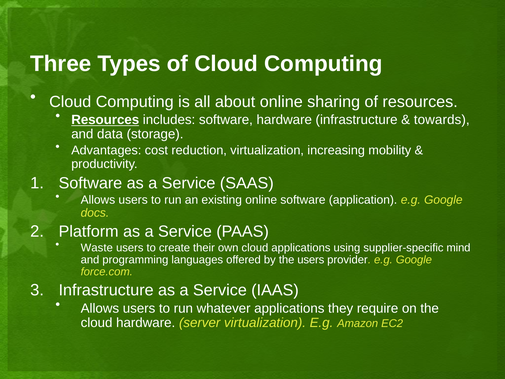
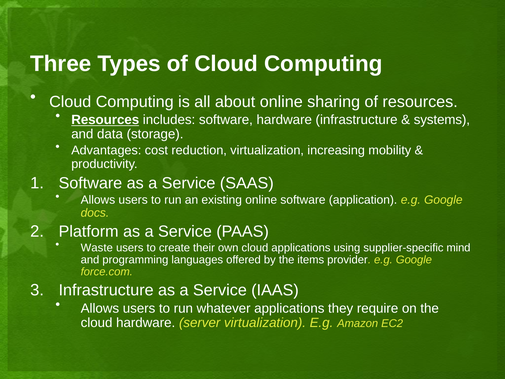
towards: towards -> systems (442, 120)
the users: users -> items (311, 260)
